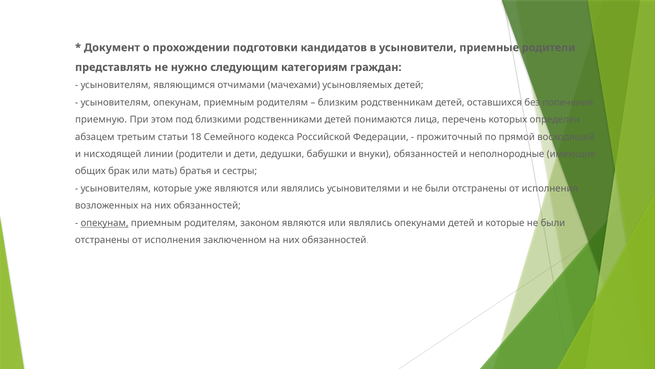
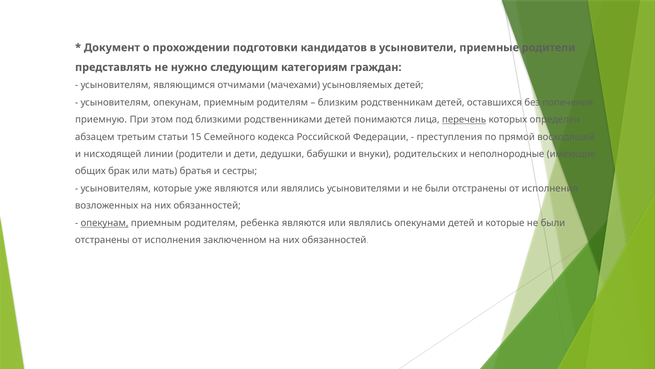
перечень underline: none -> present (464, 119)
18: 18 -> 15 (196, 137)
прожиточный: прожиточный -> преступления (449, 137)
внуки обязанностей: обязанностей -> родительских (426, 154)
законом: законом -> ребенка (260, 223)
